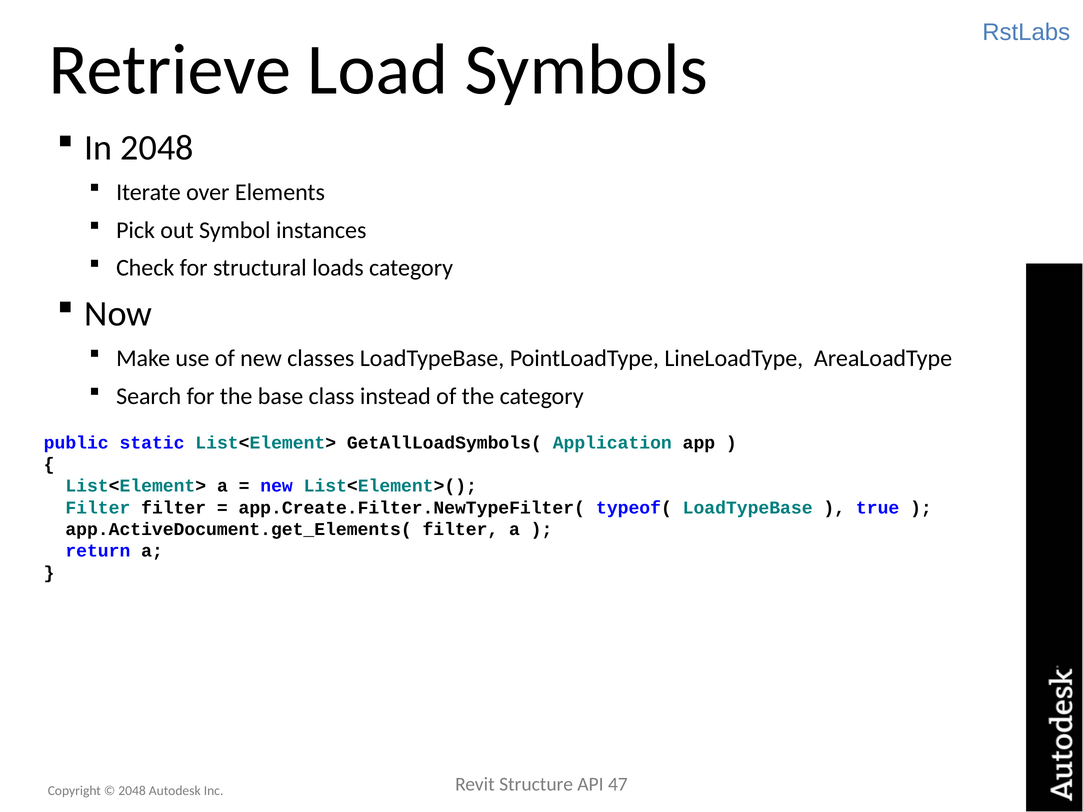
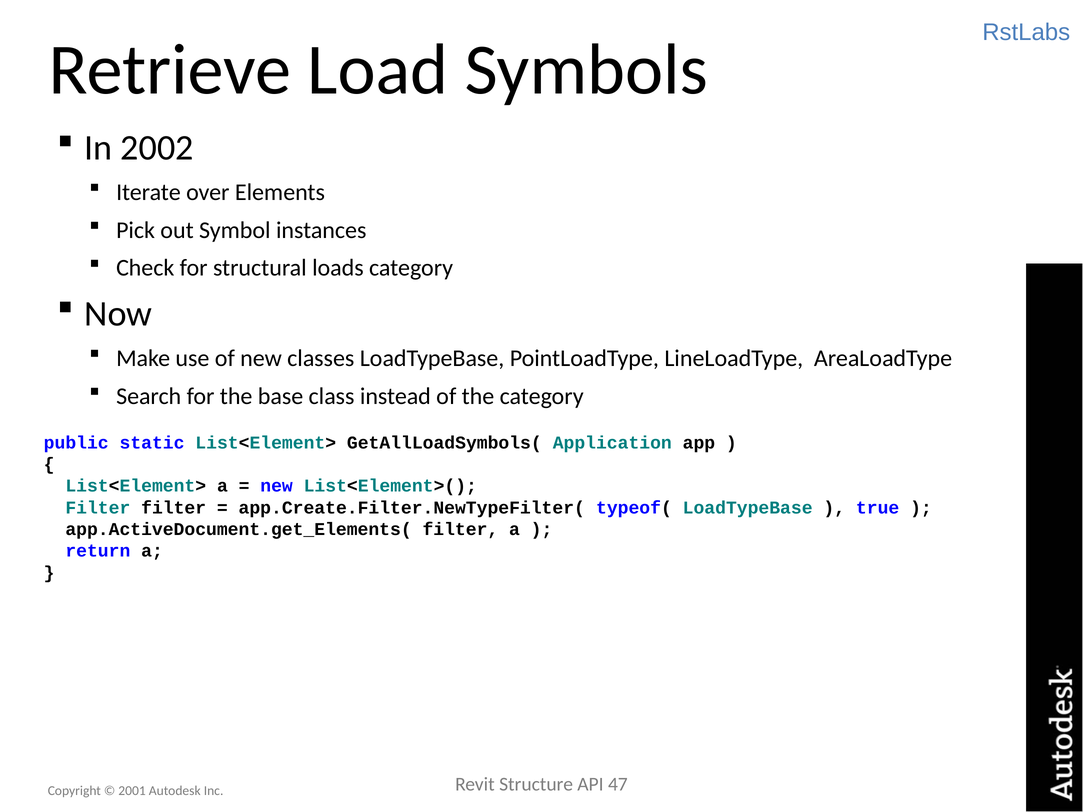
In 2048: 2048 -> 2002 (157, 148)
2048: 2048 -> 2001 (132, 791)
